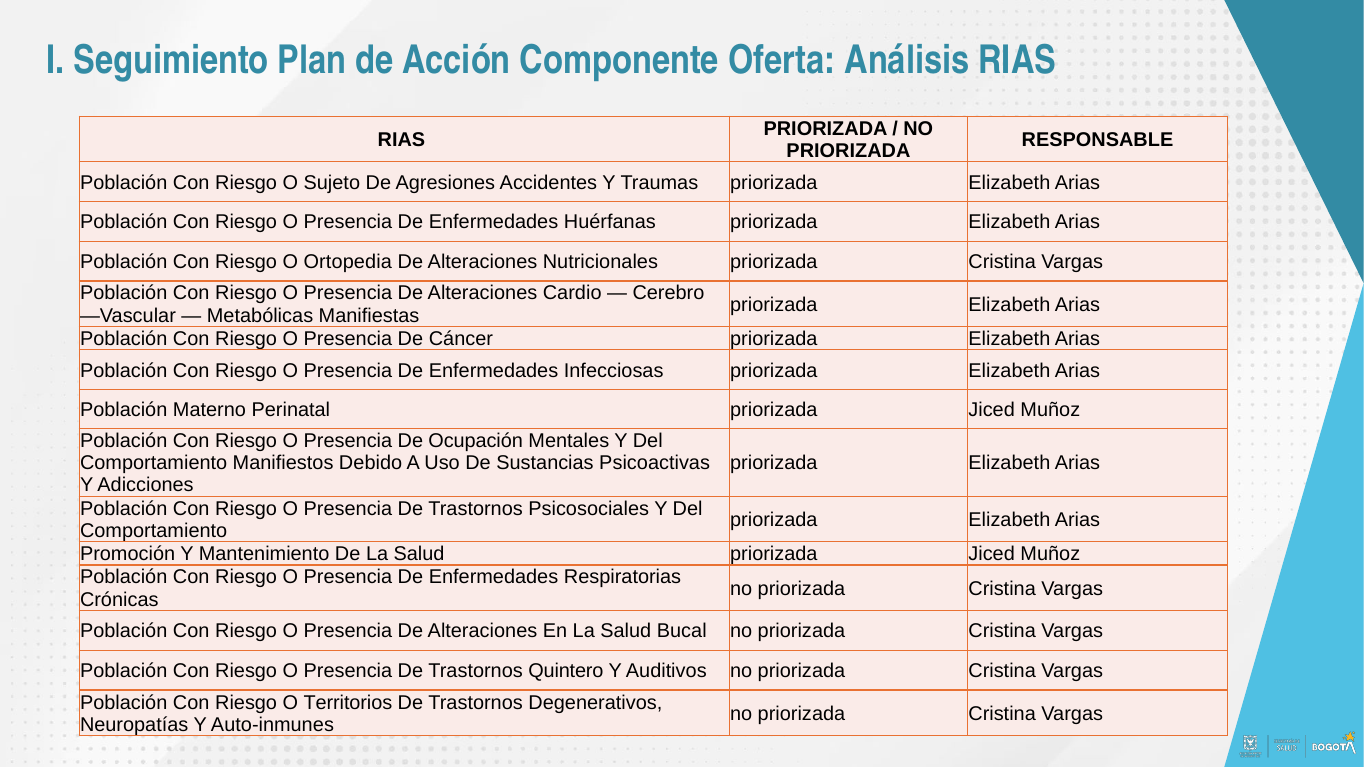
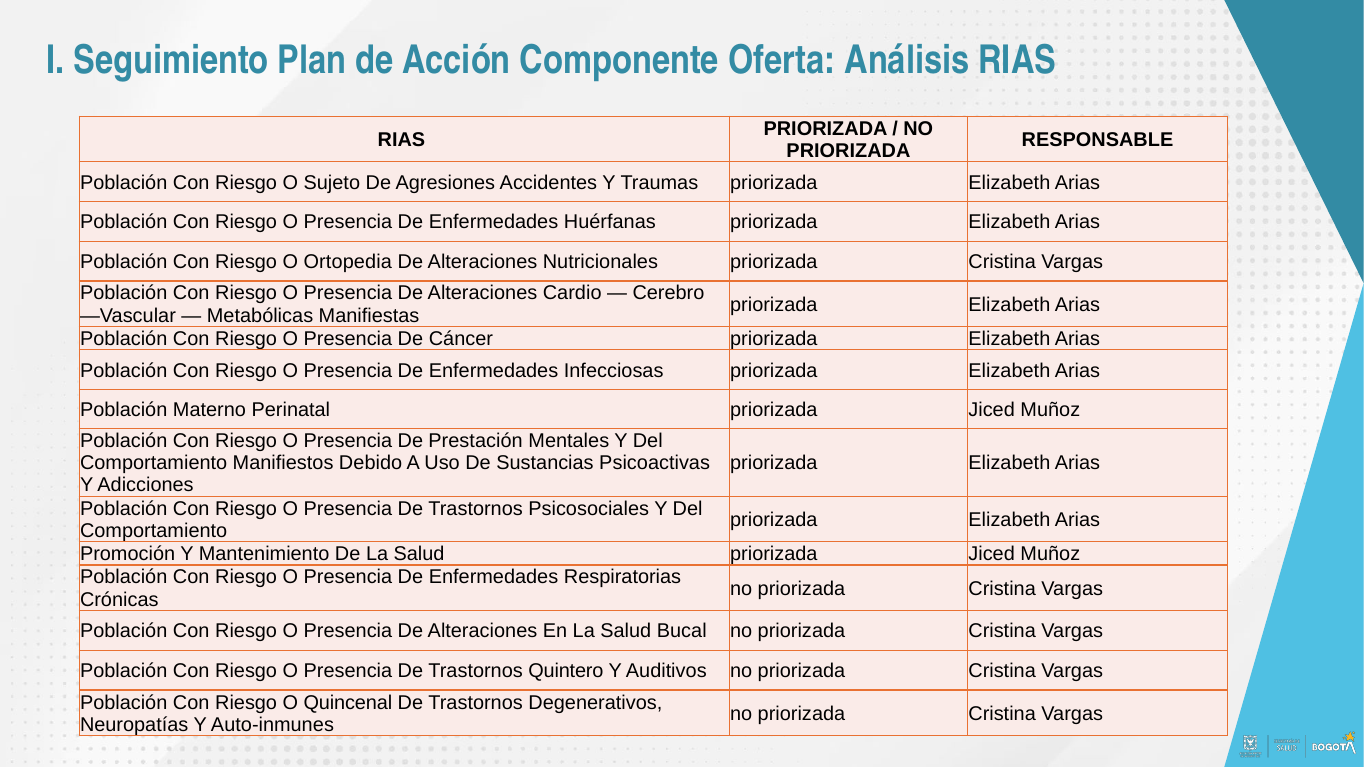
Ocupación: Ocupación -> Prestación (476, 441)
Territorios: Territorios -> Quincenal (348, 703)
